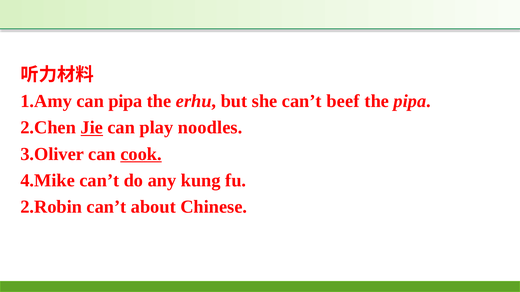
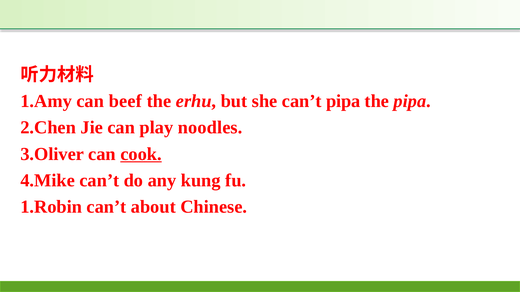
can pipa: pipa -> beef (125, 101)
can’t beef: beef -> pipa (343, 101)
Jie underline: present -> none (92, 128)
2.Robin: 2.Robin -> 1.Robin (51, 207)
